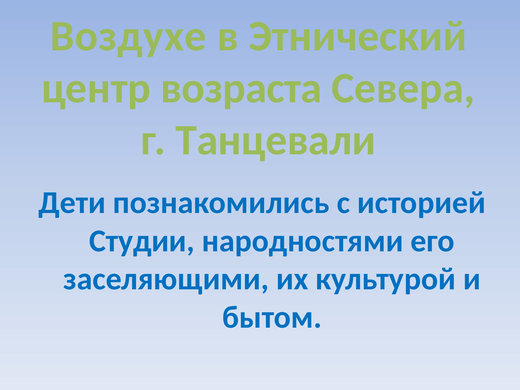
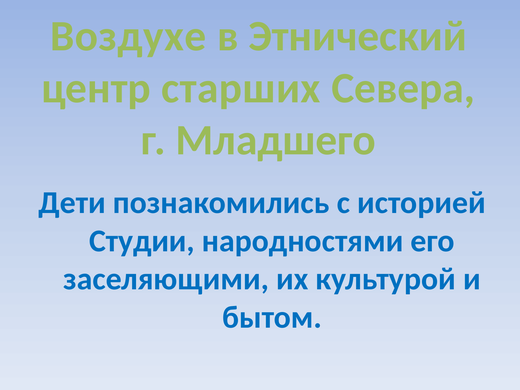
возраста: возраста -> старших (241, 88)
Танцевали: Танцевали -> Младшего (276, 140)
